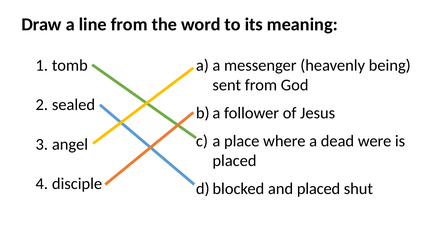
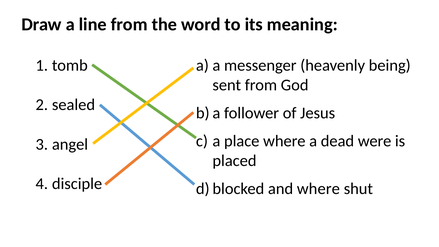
and placed: placed -> where (318, 189)
